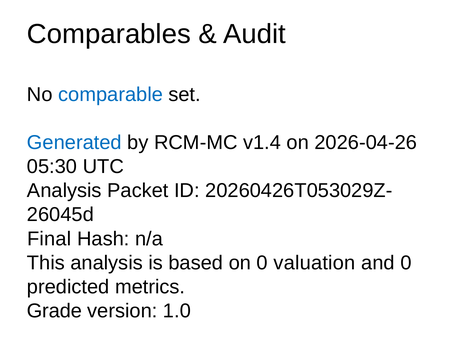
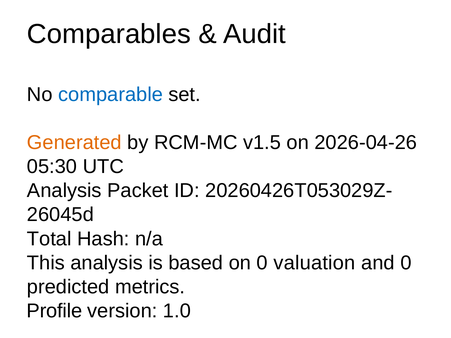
Generated colour: blue -> orange (74, 143)
v1.4: v1.4 -> v1.5 (262, 143)
Final: Final -> Total (49, 239)
Grade: Grade -> Profile (54, 311)
